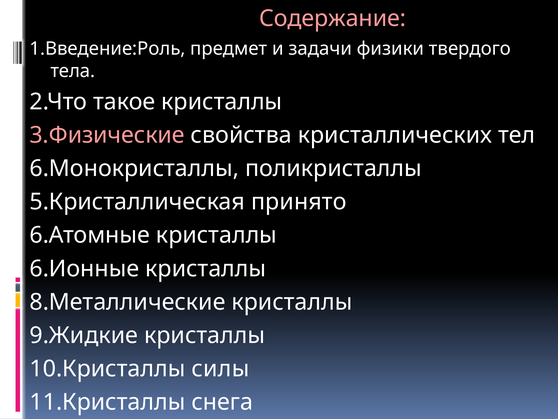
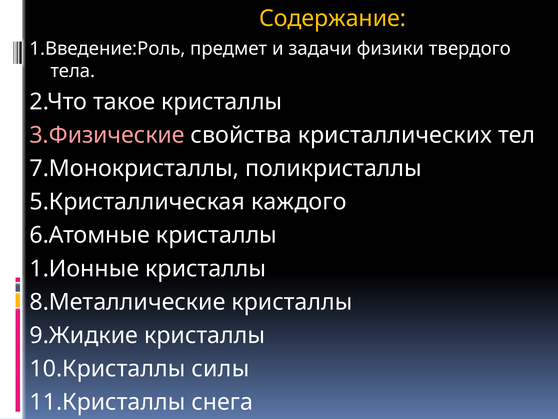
Содержание colour: pink -> yellow (333, 18)
6.Монокристаллы: 6.Монокристаллы -> 7.Монокристаллы (134, 168)
принято: принято -> каждого (299, 202)
6.Ионные: 6.Ионные -> 1.Ионные (84, 268)
